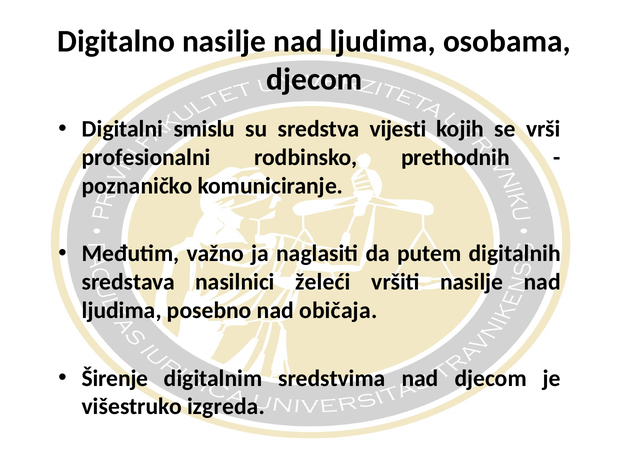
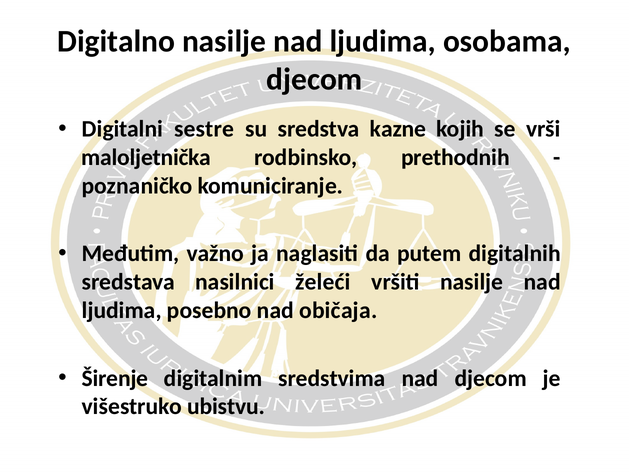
smislu: smislu -> sestre (204, 129)
vijesti: vijesti -> kazne (398, 129)
profesionalni: profesionalni -> maloljetnička (146, 157)
izgreda: izgreda -> ubistvu (226, 406)
